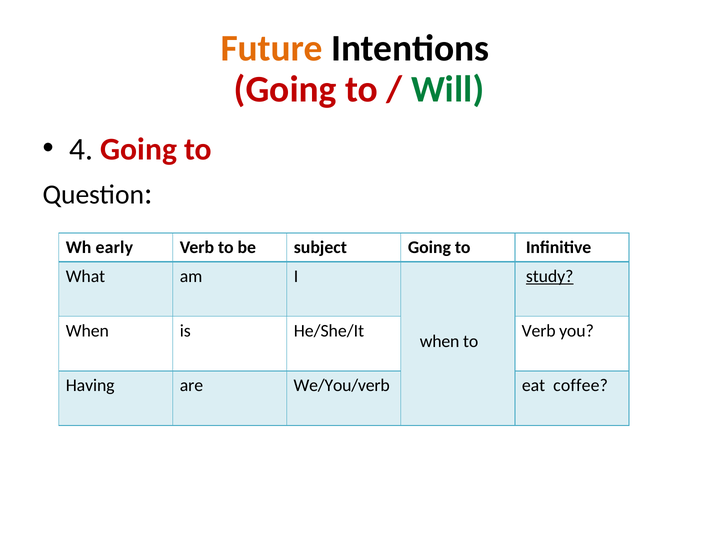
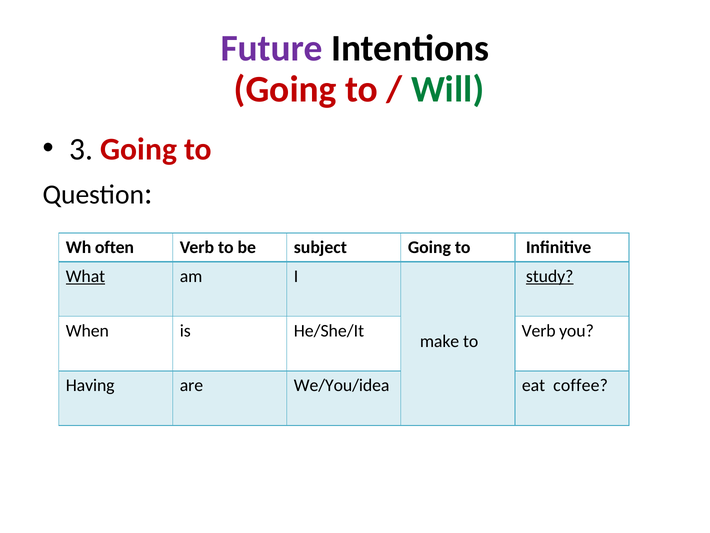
Future colour: orange -> purple (272, 48)
4: 4 -> 3 (81, 149)
early: early -> often (114, 247)
What underline: none -> present (85, 276)
when: when -> make (440, 341)
We/You/verb: We/You/verb -> We/You/idea (342, 385)
